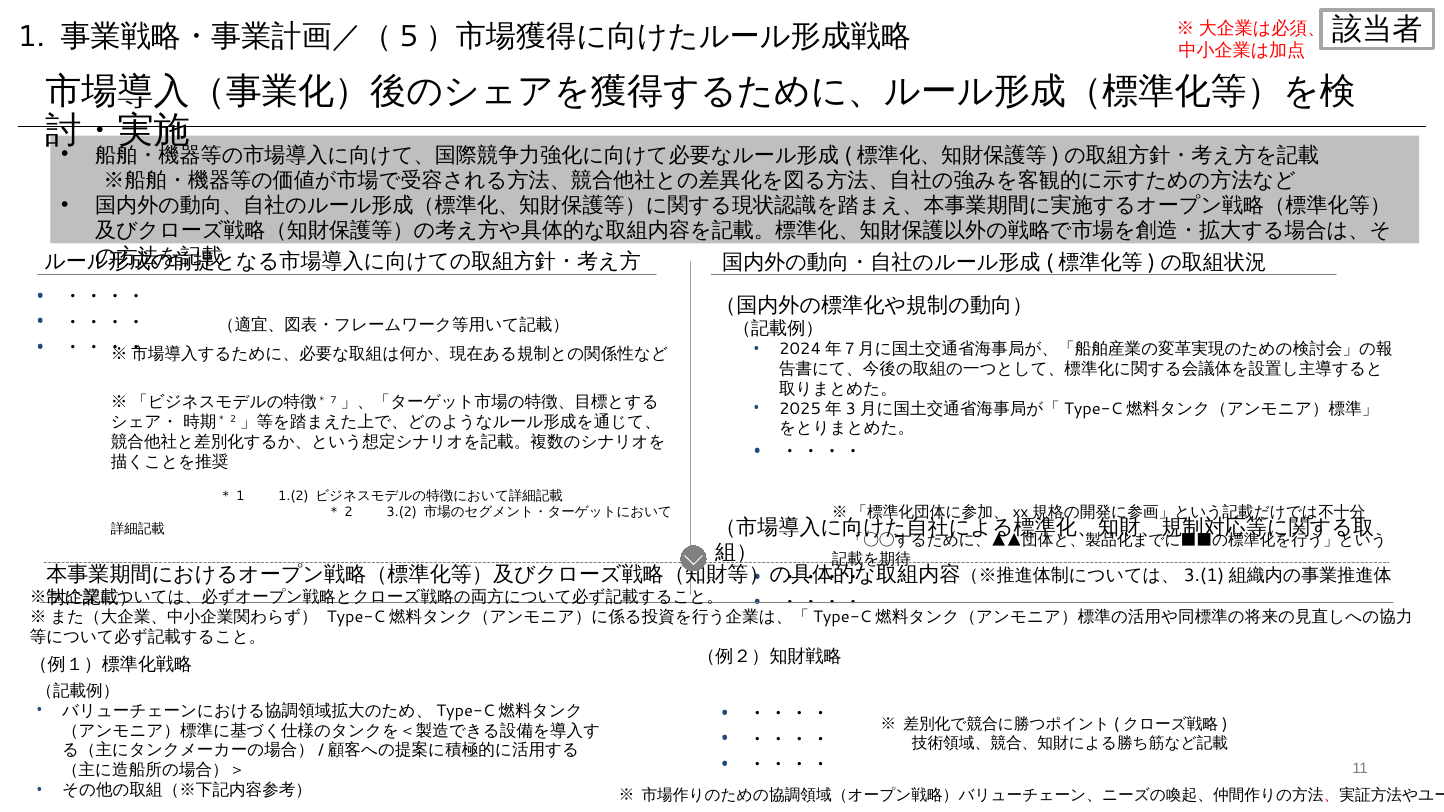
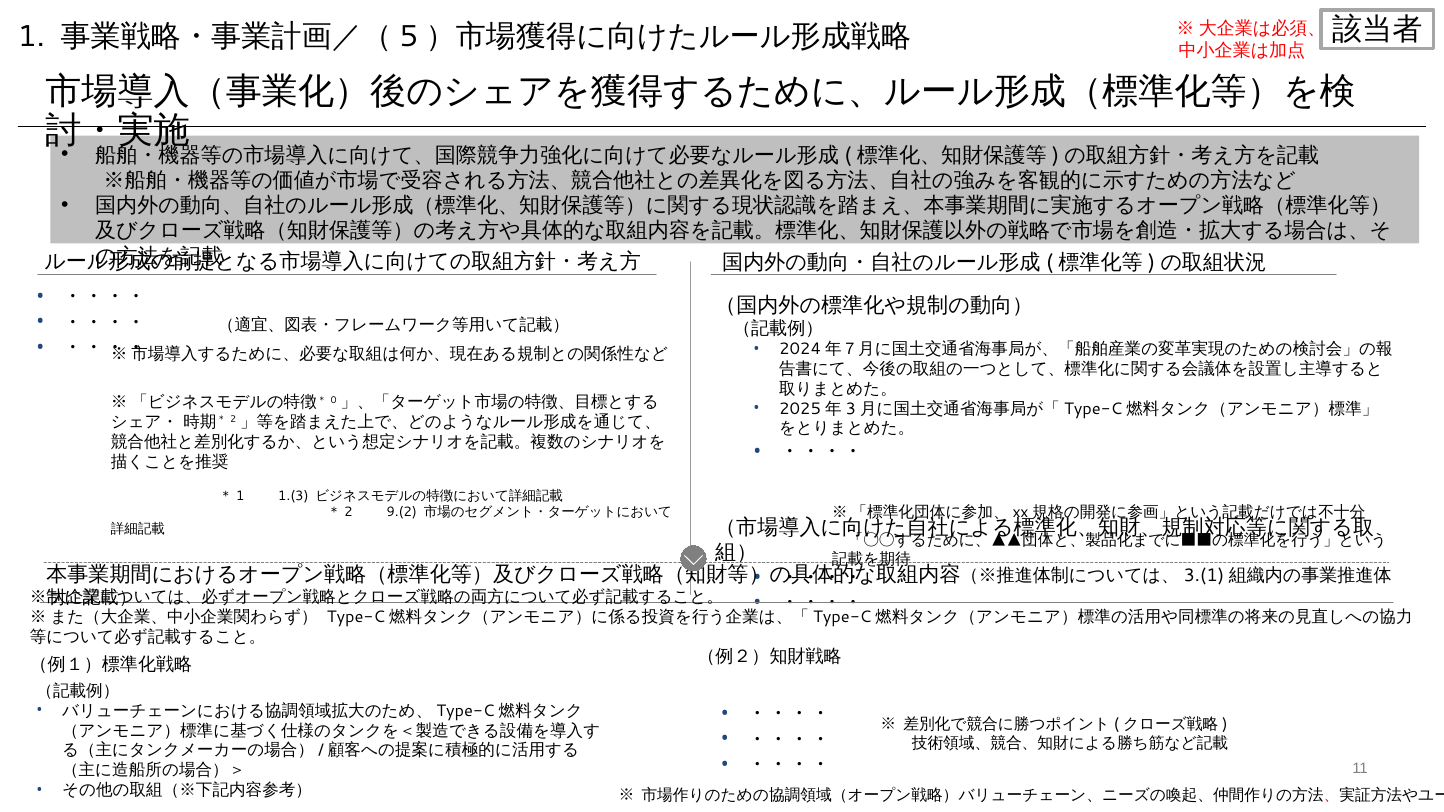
7: 7 -> 0 (334, 400)
1.(2: 1.(2 -> 1.(3 (293, 496)
3.(2: 3.(2 -> 9.(2 (402, 513)
